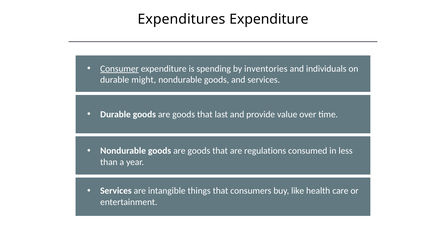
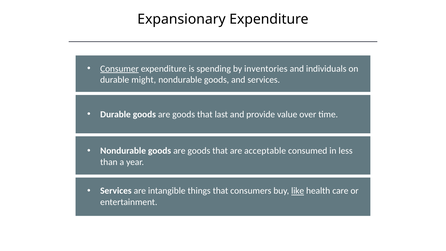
Expenditures: Expenditures -> Expansionary (181, 19)
regulations: regulations -> acceptable (265, 151)
like underline: none -> present (298, 191)
